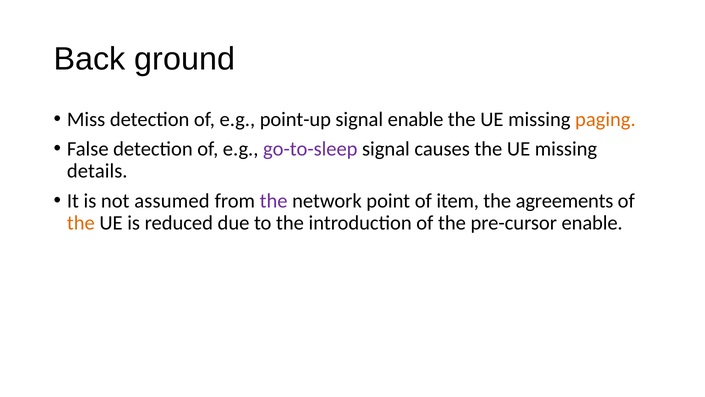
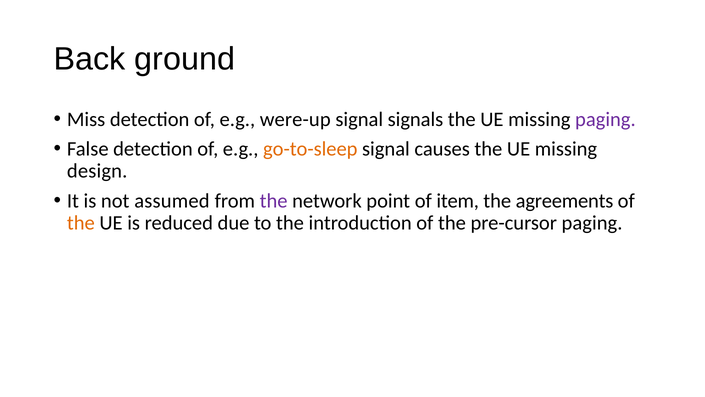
point-up: point-up -> were-up (295, 119)
signal enable: enable -> signals (415, 119)
paging colour: orange -> purple (605, 119)
go-to-sleep colour: purple -> orange (310, 149)
details: details -> design (97, 171)
pre-cursor enable: enable -> paging (592, 223)
